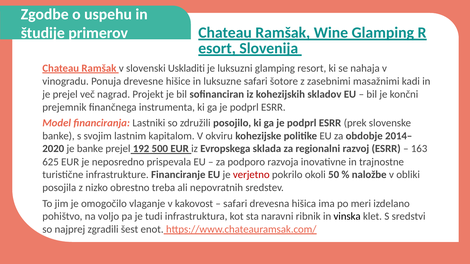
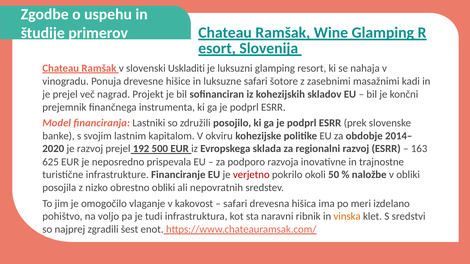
je banke: banke -> razvoj (90, 149)
obrestno treba: treba -> obliki (164, 188)
vinska colour: black -> orange (347, 217)
